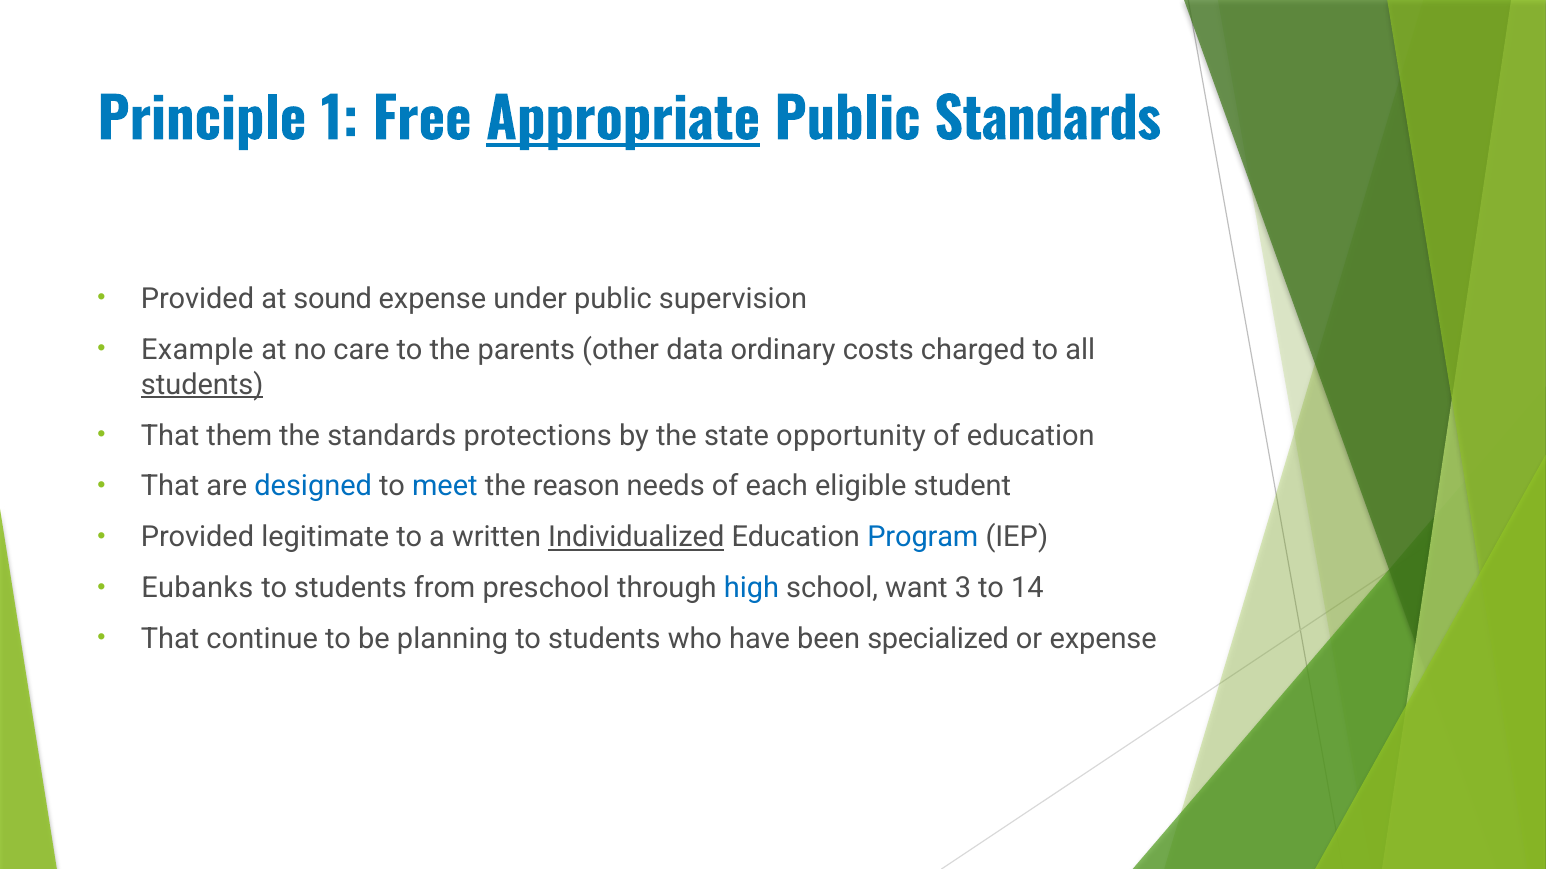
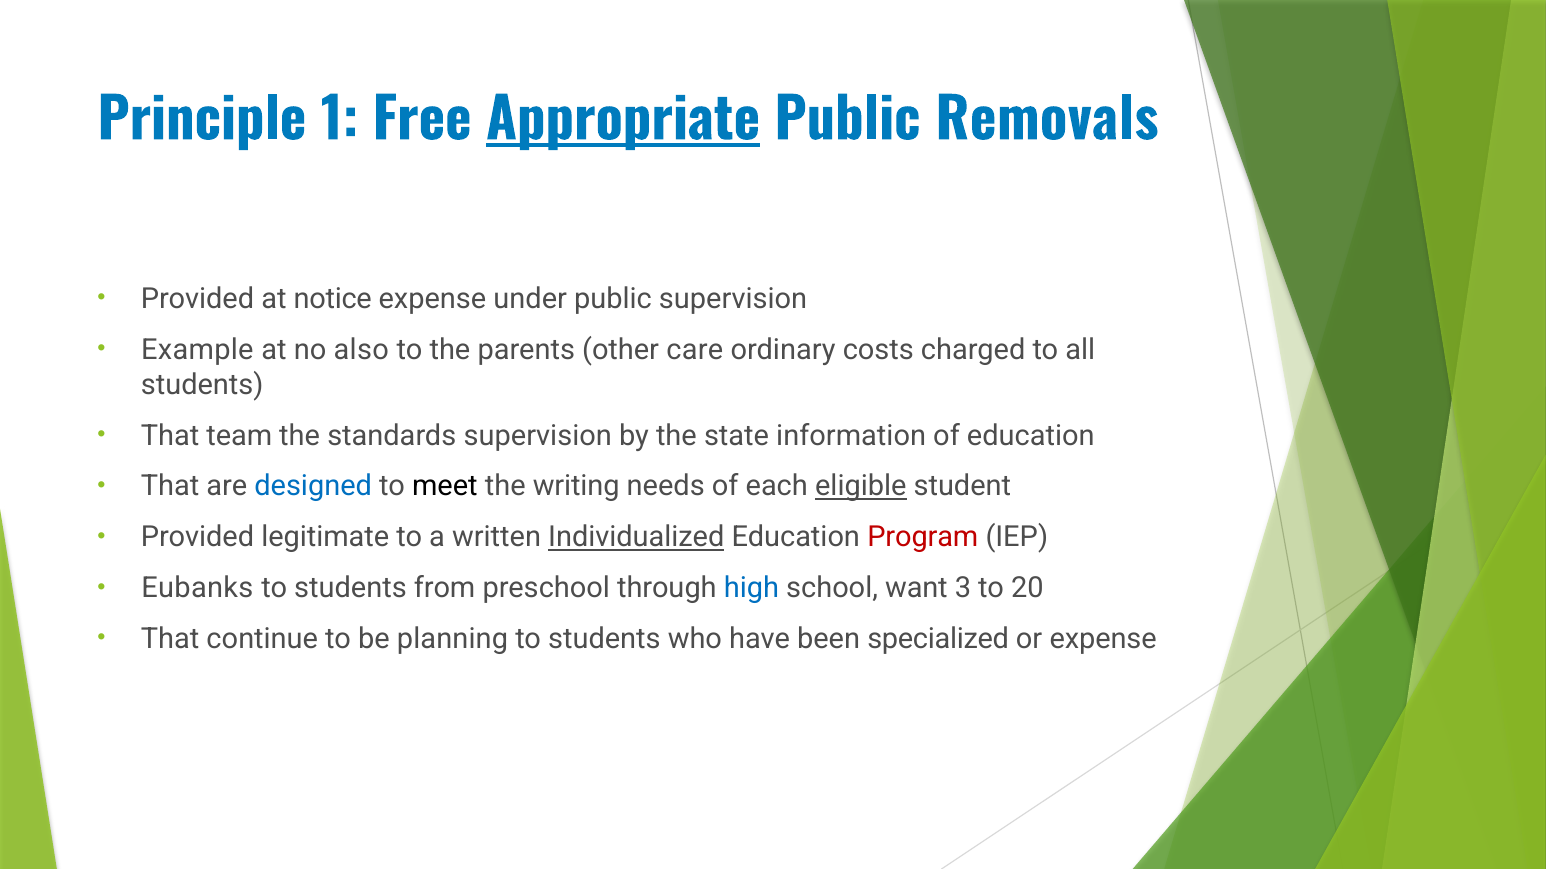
Public Standards: Standards -> Removals (1047, 121)
sound: sound -> notice (333, 299)
care: care -> also (361, 350)
data: data -> care (695, 350)
students underline: present -> none (202, 385)
them: them -> team (239, 436)
standards protections: protections -> supervision (538, 436)
opportunity: opportunity -> information (851, 436)
meet colour: blue -> black (445, 487)
reason: reason -> writing (576, 487)
eligible underline: none -> present (861, 487)
Program colour: blue -> red (923, 538)
14: 14 -> 20 (1027, 588)
